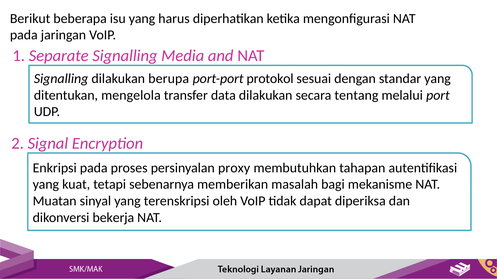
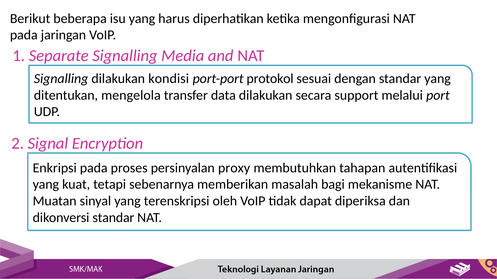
berupa: berupa -> kondisi (169, 79)
tentang: tentang -> support (356, 95)
dikonversi bekerja: bekerja -> standar (113, 218)
